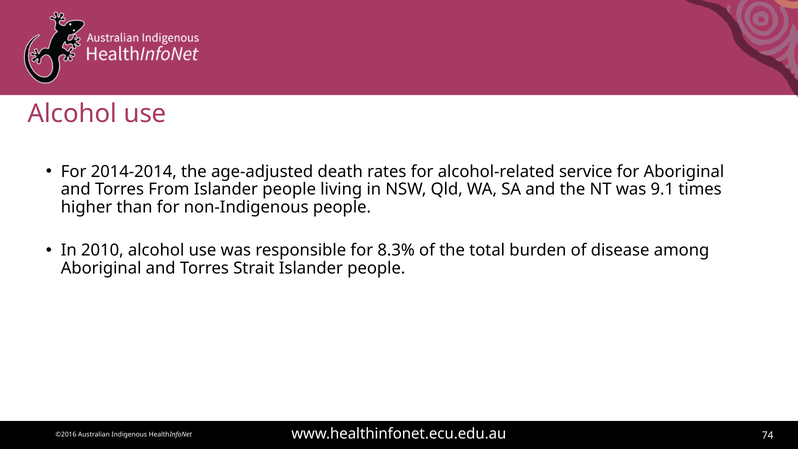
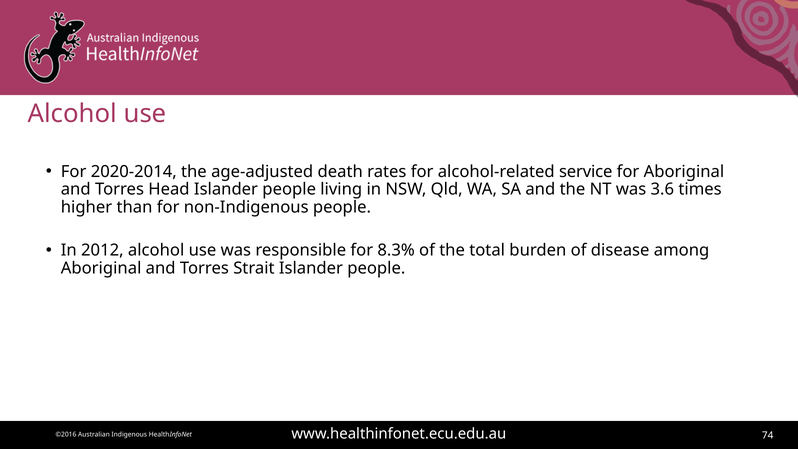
2014-2014: 2014-2014 -> 2020-2014 (134, 171)
From: From -> Head (169, 189)
9.1: 9.1 -> 3.6 (662, 189)
2010: 2010 -> 2012 (102, 250)
